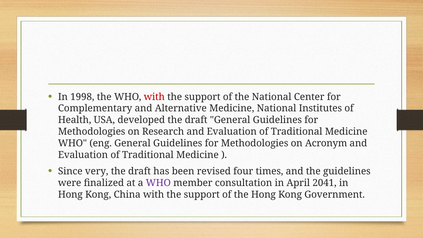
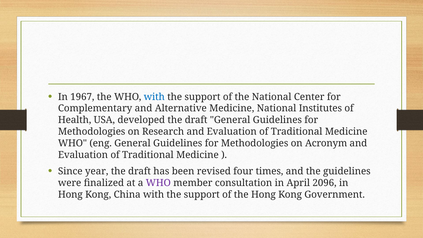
1998: 1998 -> 1967 (82, 97)
with colour: red -> blue (154, 97)
very: very -> year (97, 171)
2041: 2041 -> 2096 (324, 183)
